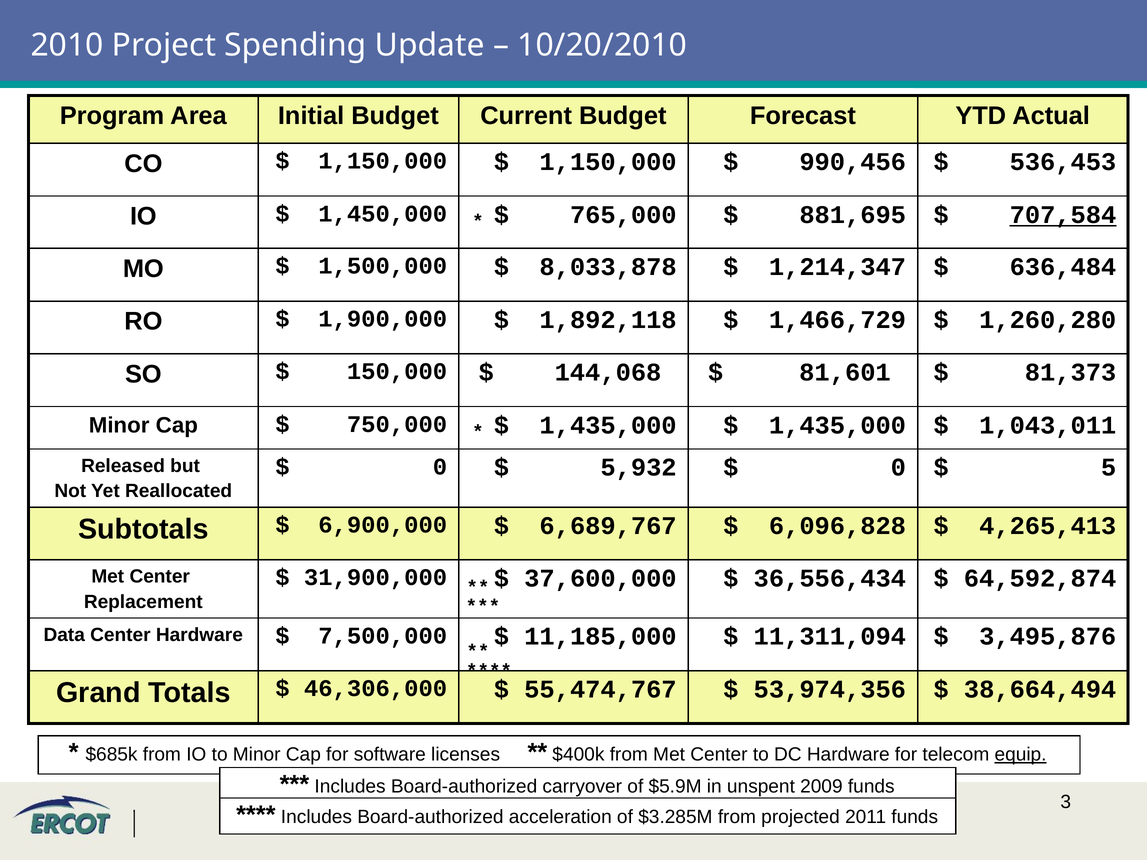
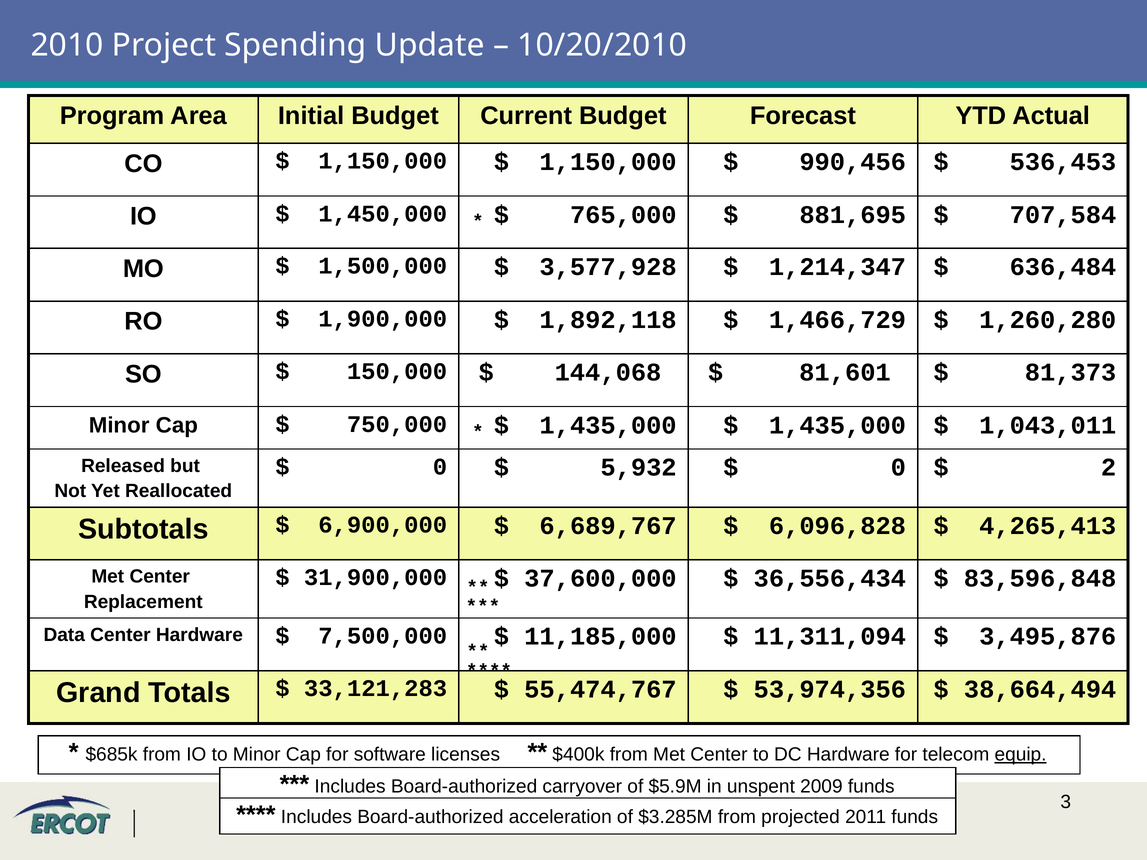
707,584 underline: present -> none (1063, 215)
8,033,878: 8,033,878 -> 3,577,928 (608, 267)
5: 5 -> 2 (1109, 468)
64,592,874: 64,592,874 -> 83,596,848 (1040, 579)
46,306,000: 46,306,000 -> 33,121,283 (376, 689)
